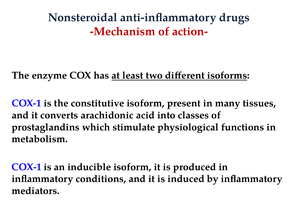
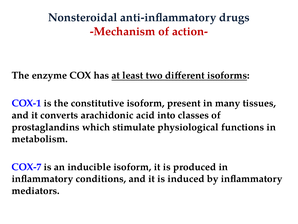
COX-1: COX-1 -> COX-7 (27, 167)
